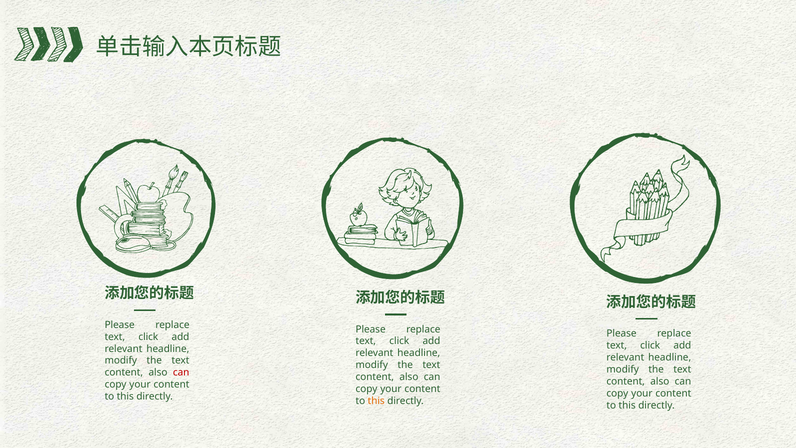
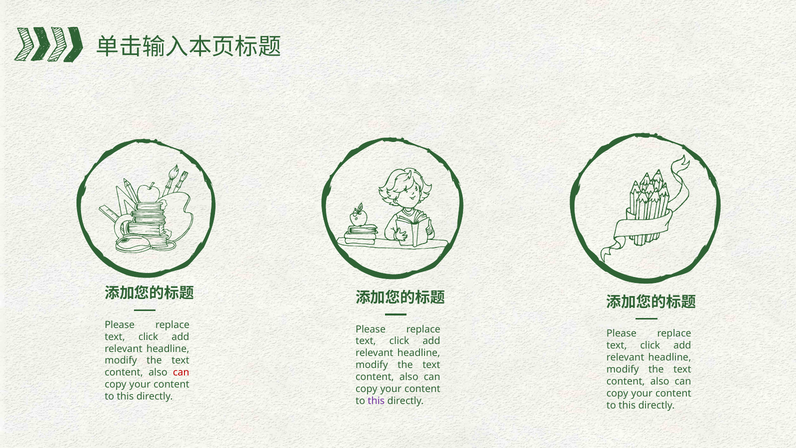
this colour: orange -> purple (376, 401)
